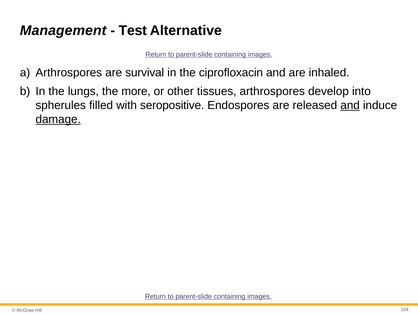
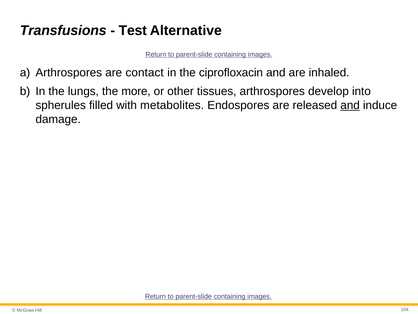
Management: Management -> Transfusions (63, 30)
survival: survival -> contact (145, 73)
seropositive: seropositive -> metabolites (172, 105)
damage underline: present -> none (58, 119)
